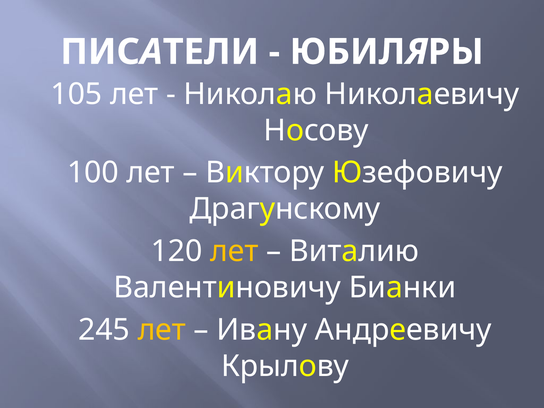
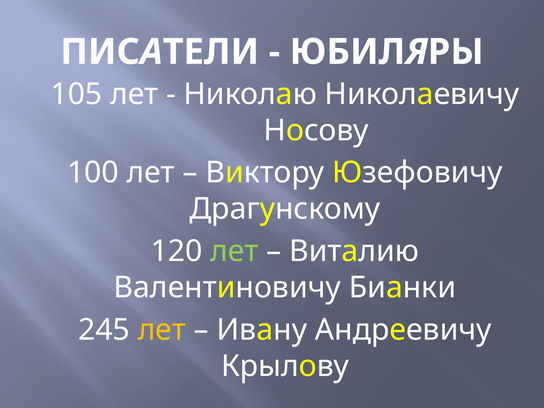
лет colour: yellow -> light green (234, 251)
